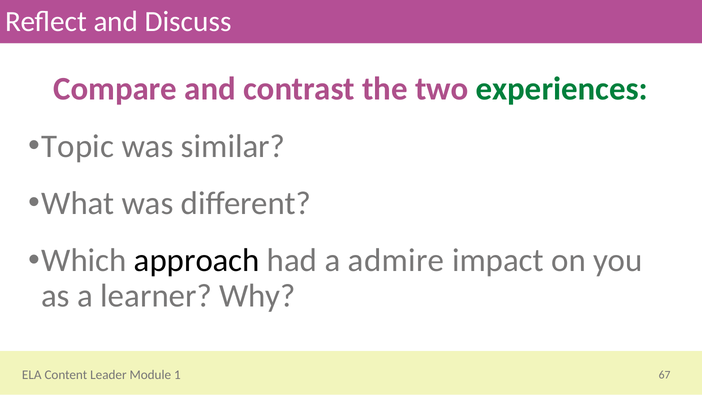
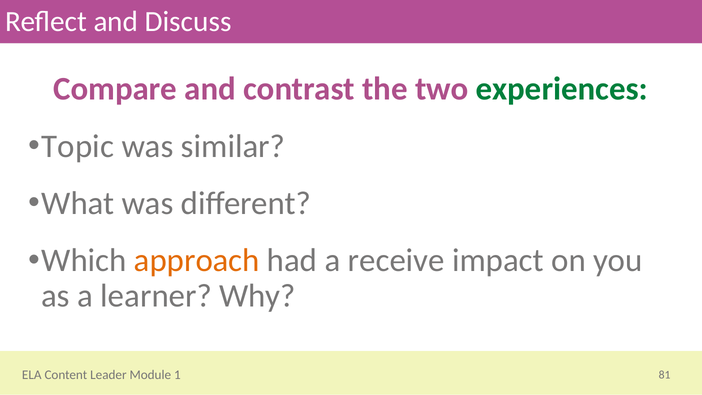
approach colour: black -> orange (197, 260)
admire: admire -> receive (396, 260)
67: 67 -> 81 (665, 375)
